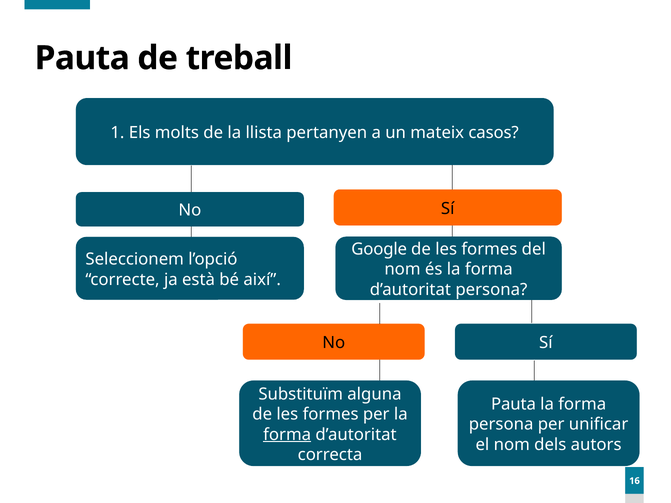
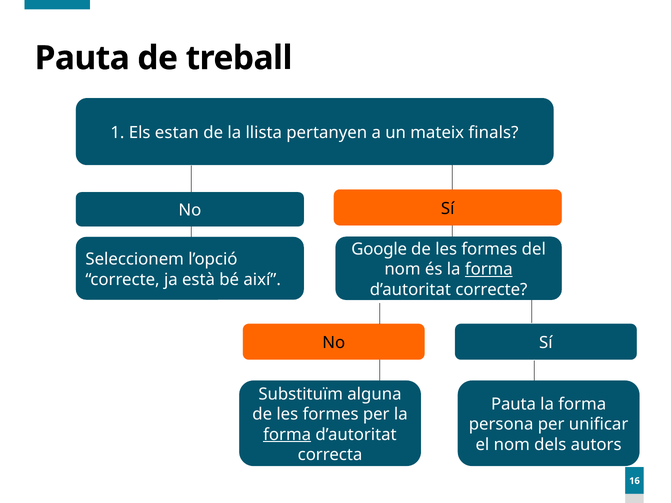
molts: molts -> estan (177, 133)
casos: casos -> finals (493, 133)
forma underline: none -> present (489, 270)
d’autoritat persona: persona -> correcte (491, 290)
